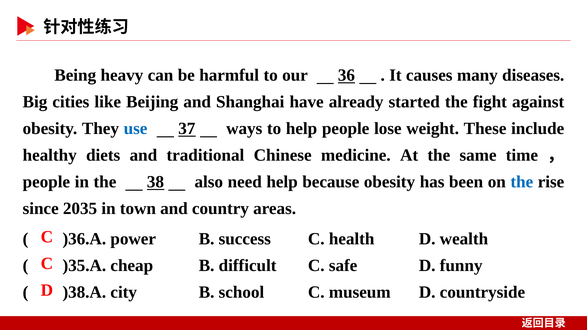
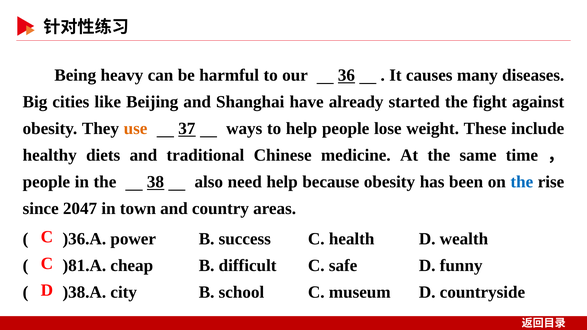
use colour: blue -> orange (136, 129)
2035: 2035 -> 2047 (80, 209)
)35.A: )35.A -> )81.A (84, 266)
